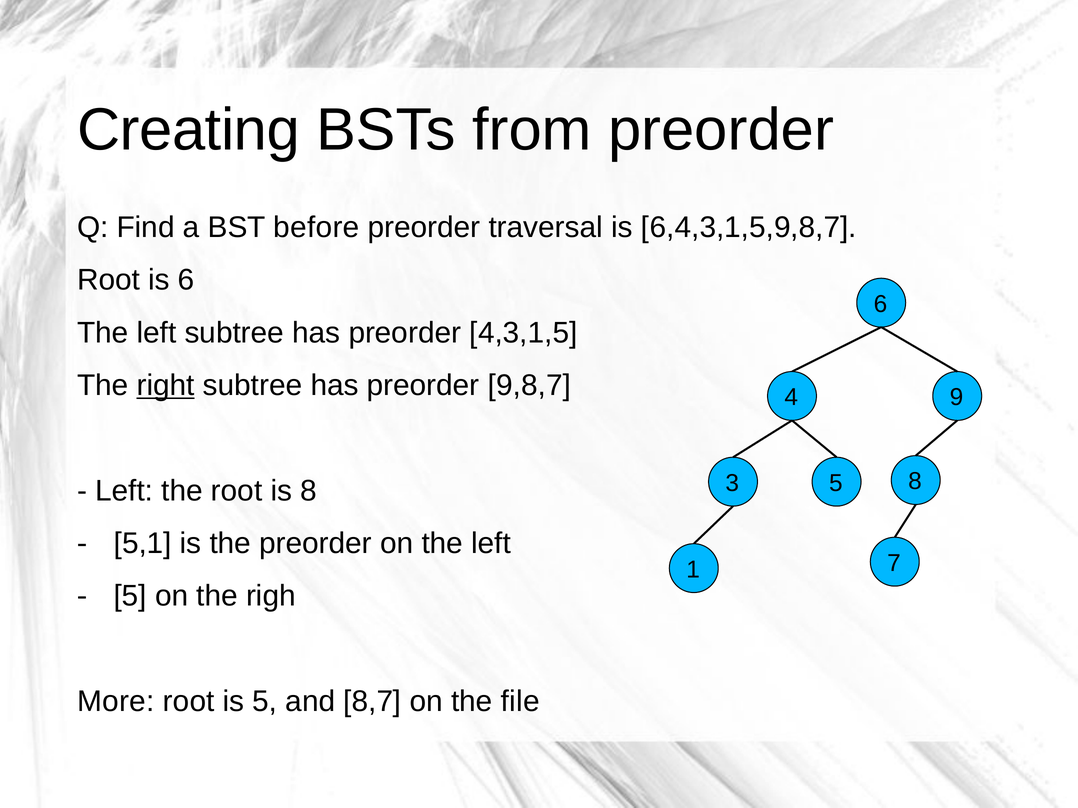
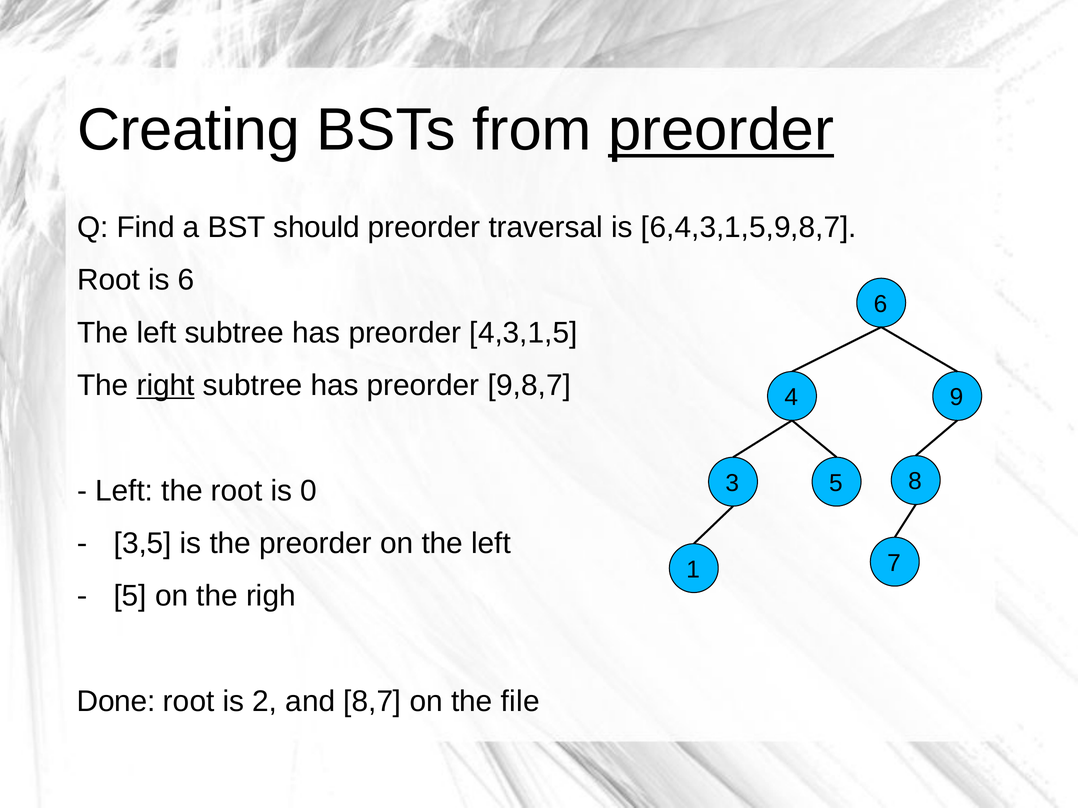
preorder underline: none -> present (721, 130)
before: before -> should (317, 228)
is 8: 8 -> 0 (309, 491)
5,1: 5,1 -> 3,5 (143, 544)
More: More -> Done (116, 702)
is 5: 5 -> 2 (265, 702)
